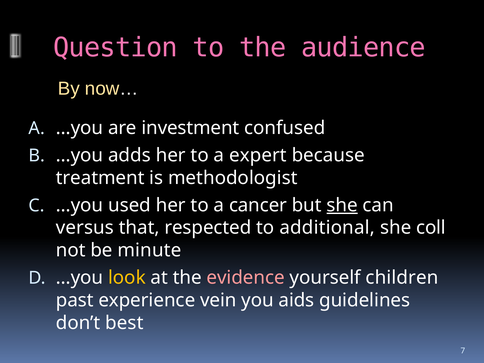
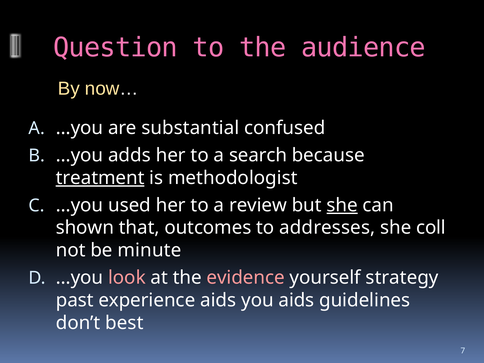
investment: investment -> substantial (190, 128)
expert: expert -> search (258, 155)
treatment underline: none -> present (100, 178)
cancer: cancer -> review (258, 205)
versus: versus -> shown (85, 228)
respected: respected -> outcomes (208, 228)
additional: additional -> addresses (327, 228)
look colour: yellow -> pink (127, 278)
children: children -> strategy (402, 278)
experience vein: vein -> aids (218, 300)
